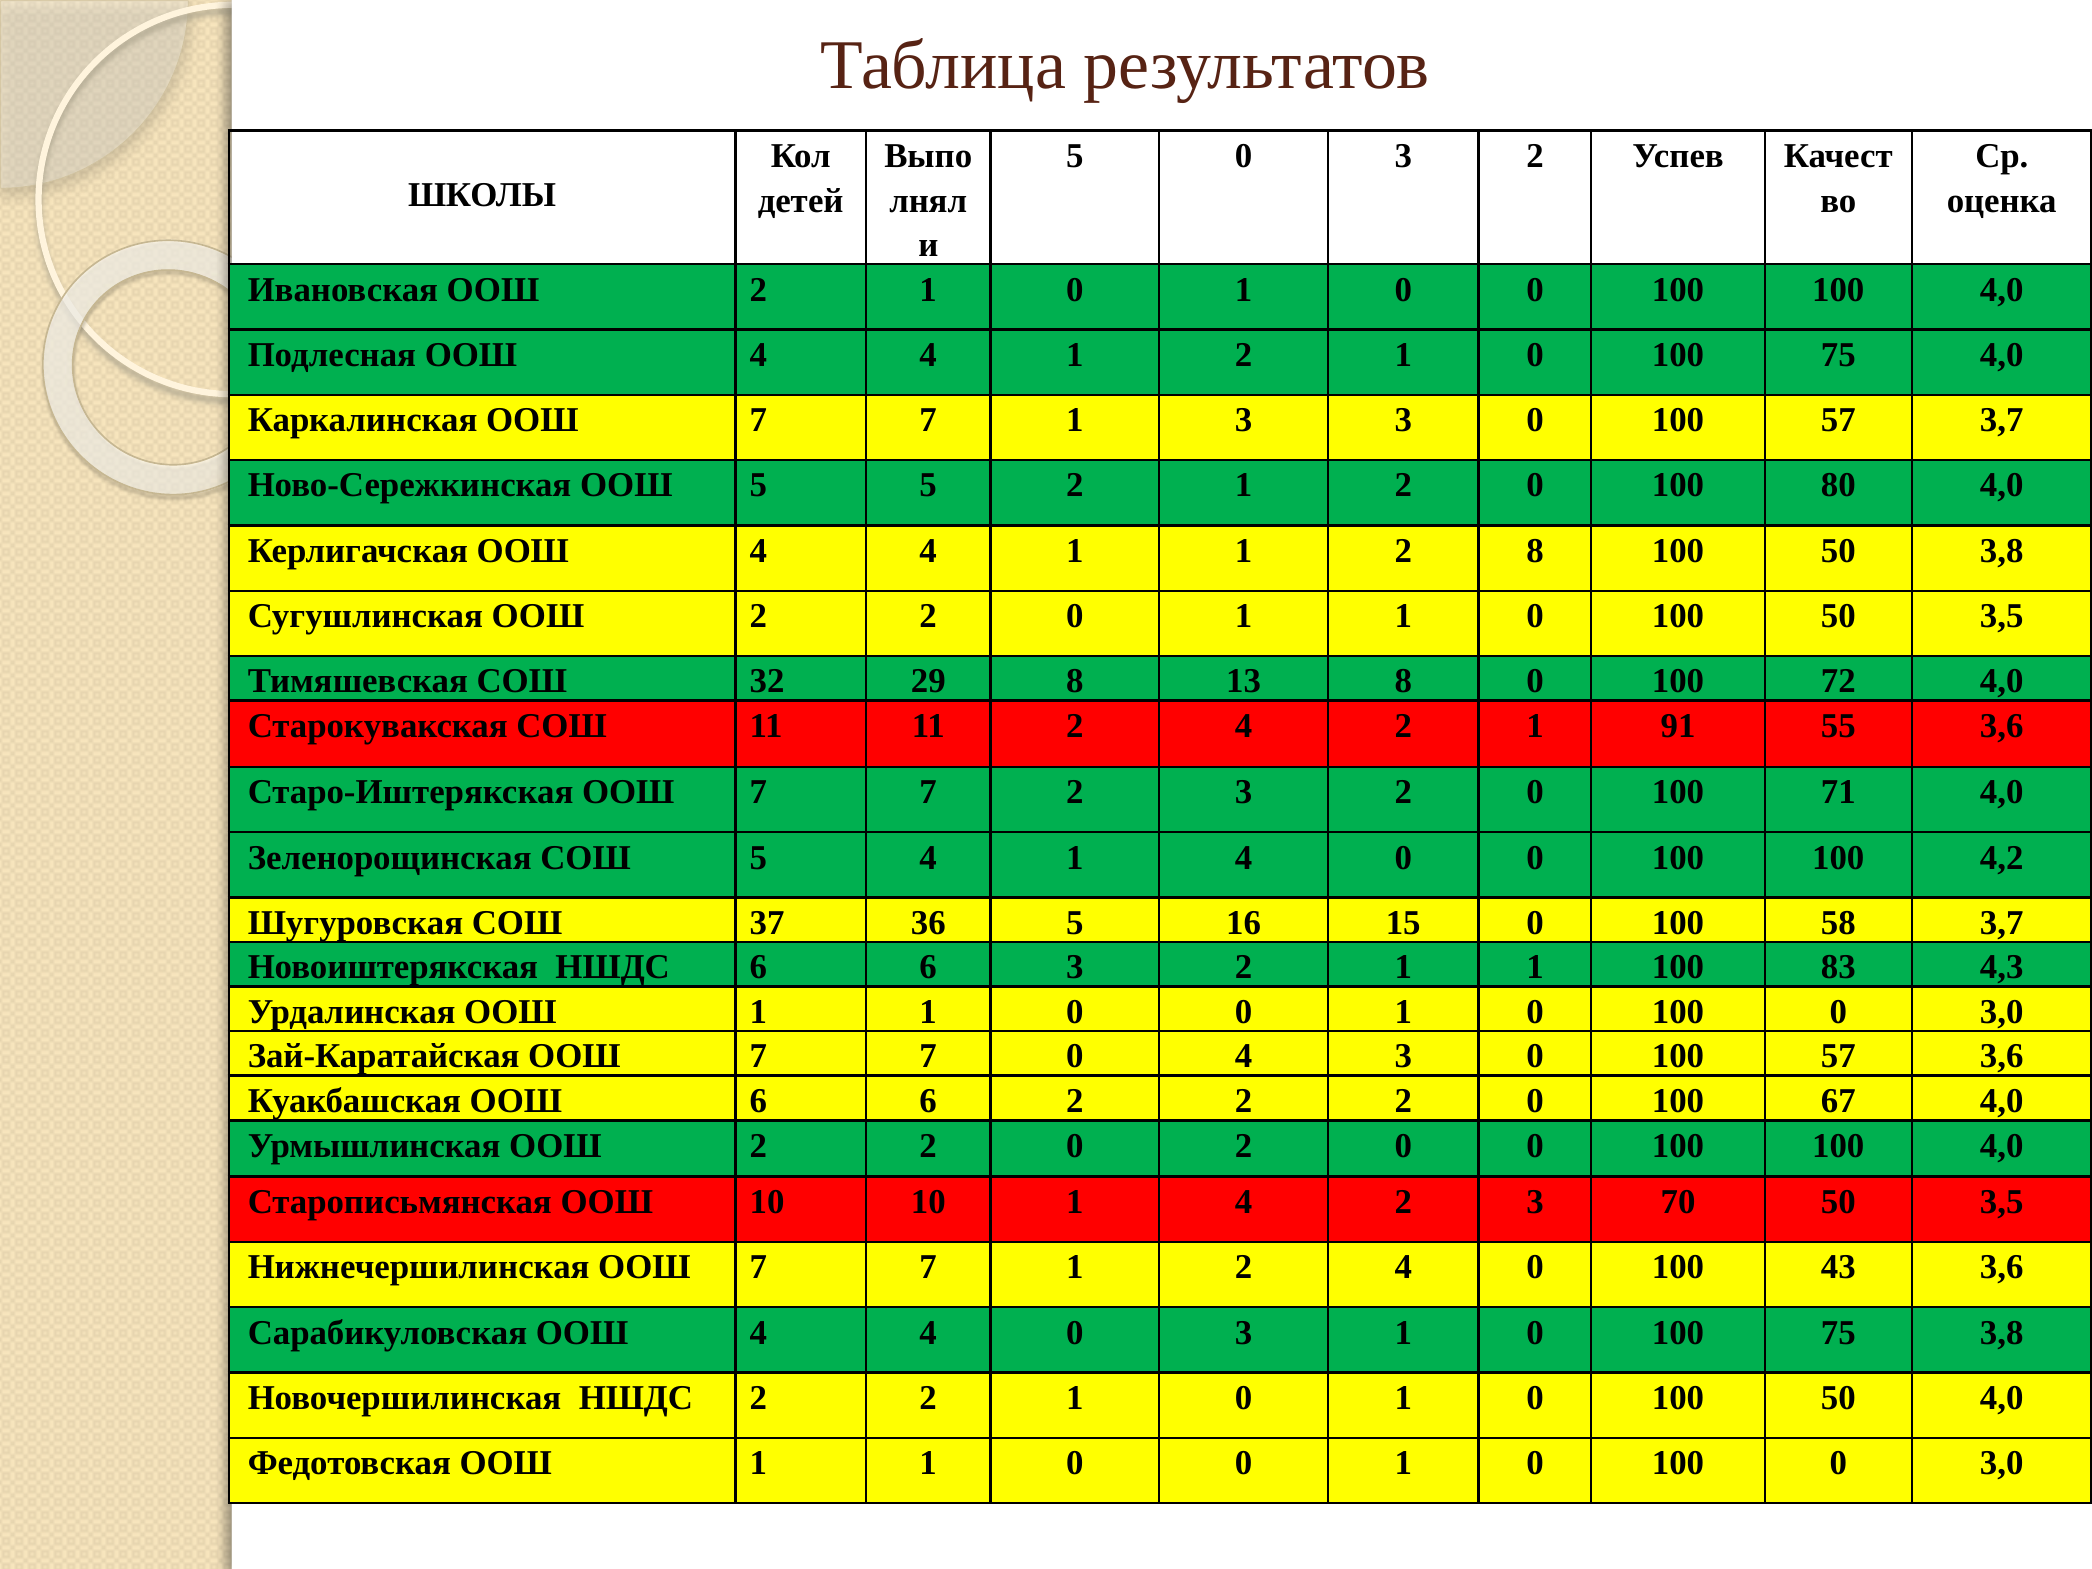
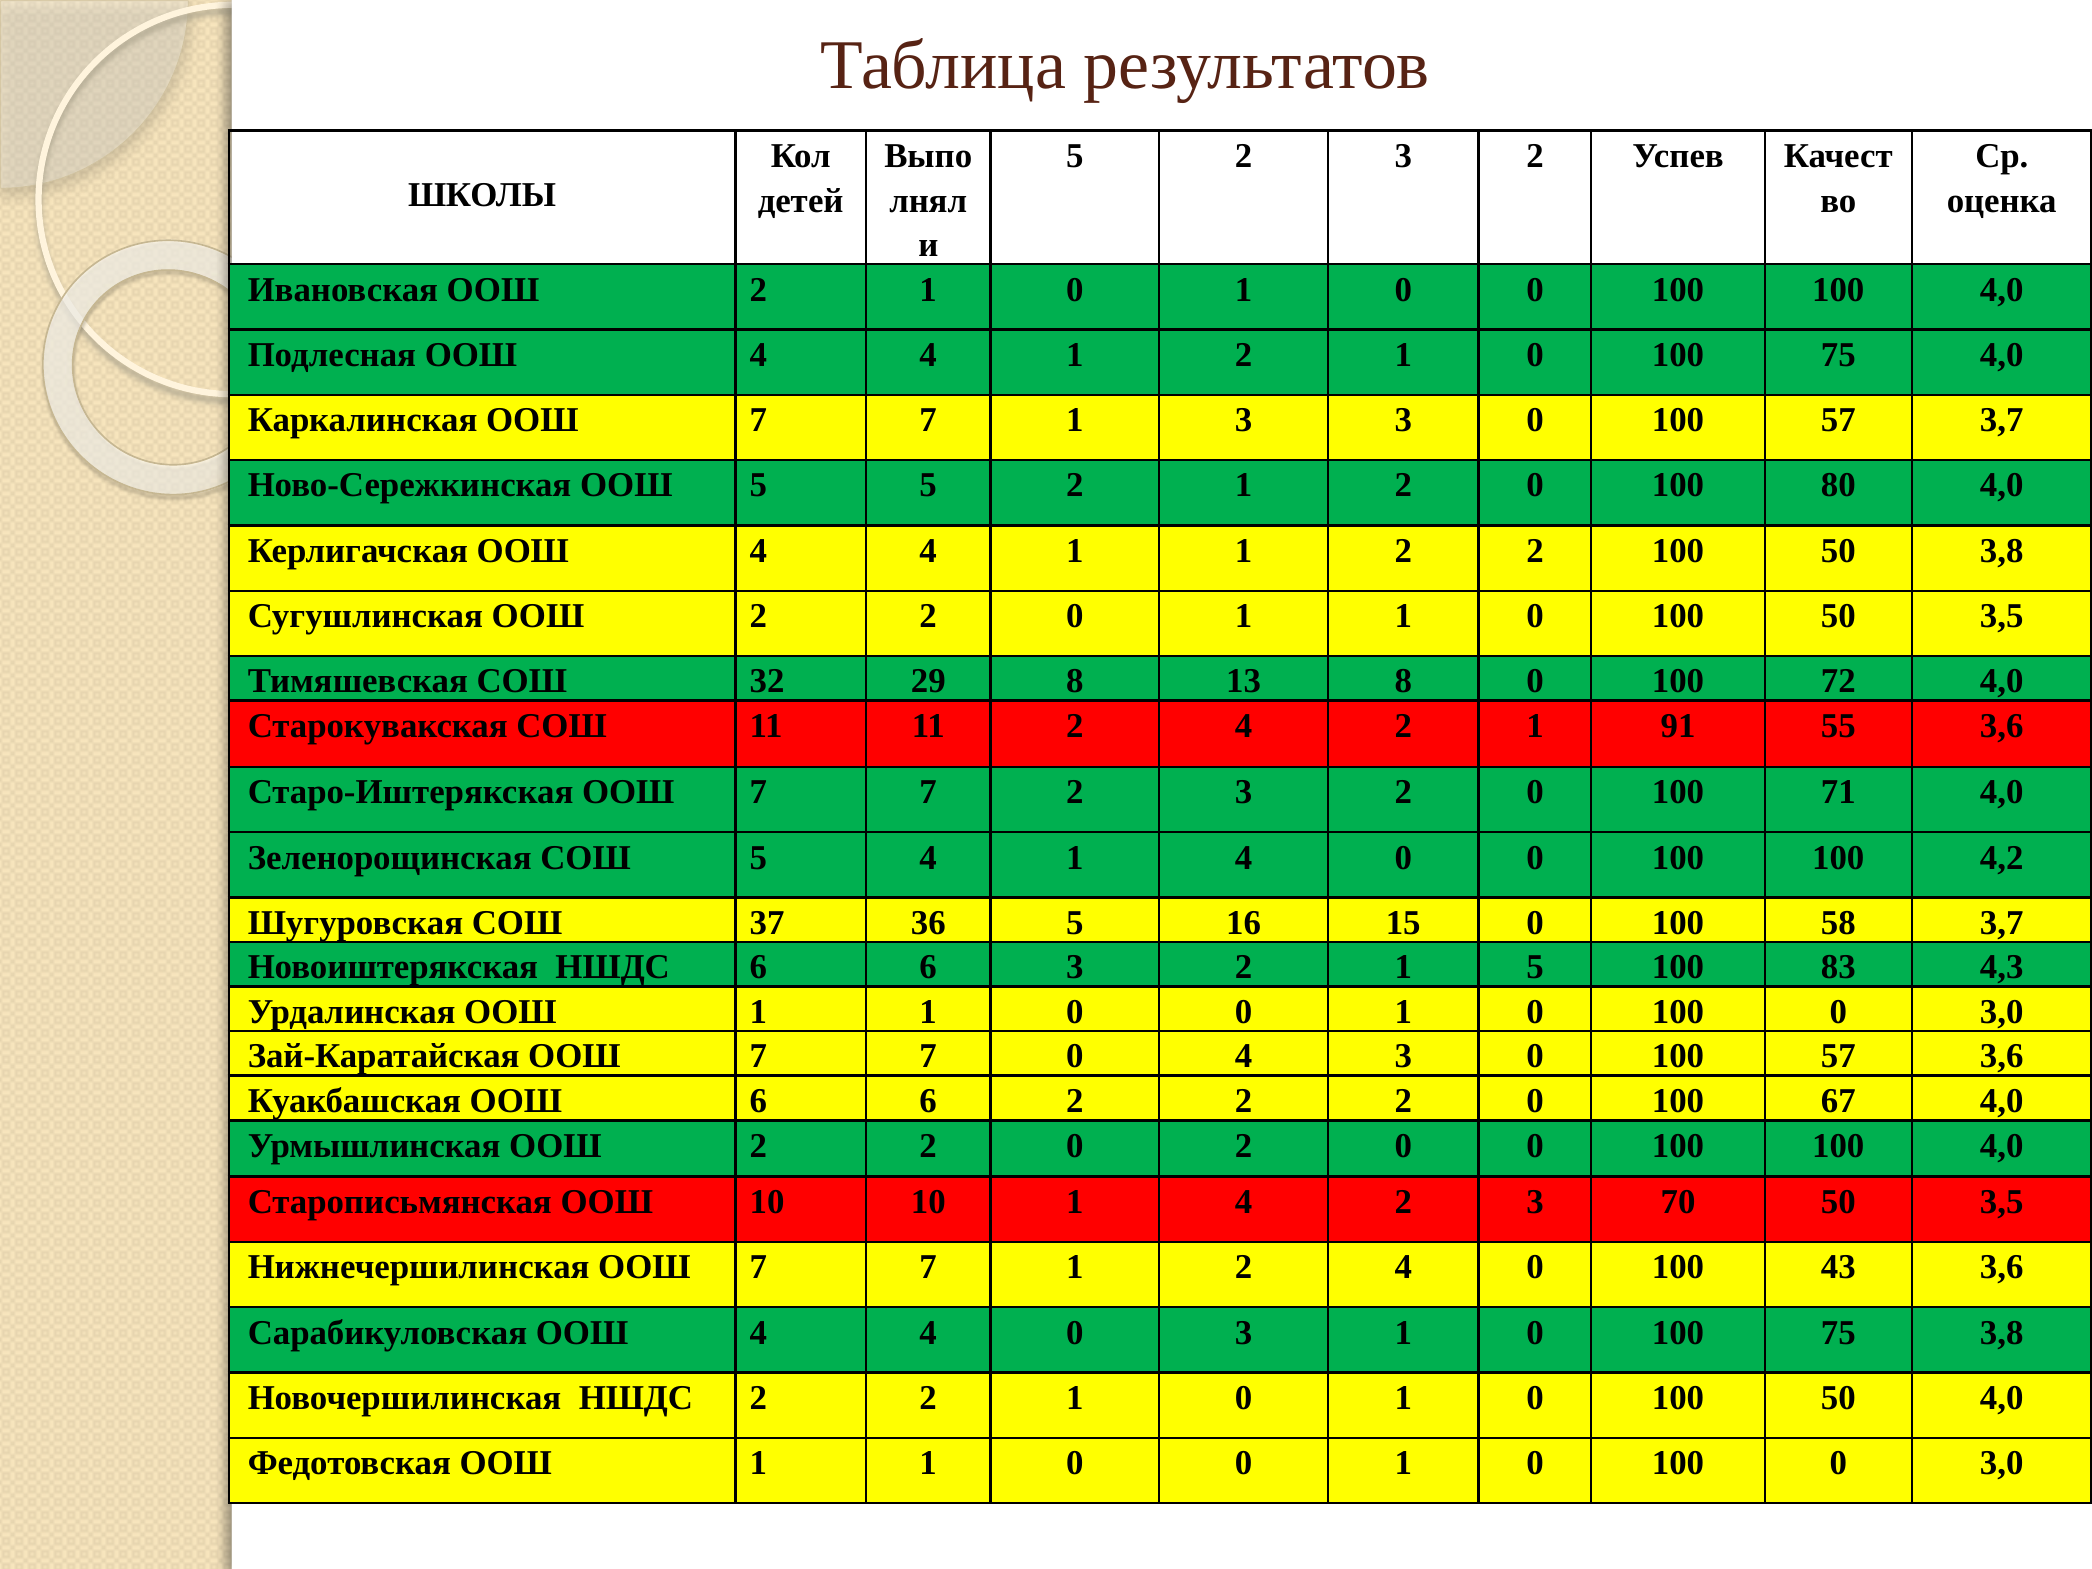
0: 0 -> 2 (1243, 156)
1 2 8: 8 -> 2 (1535, 551)
2 1 1: 1 -> 5 (1535, 967)
